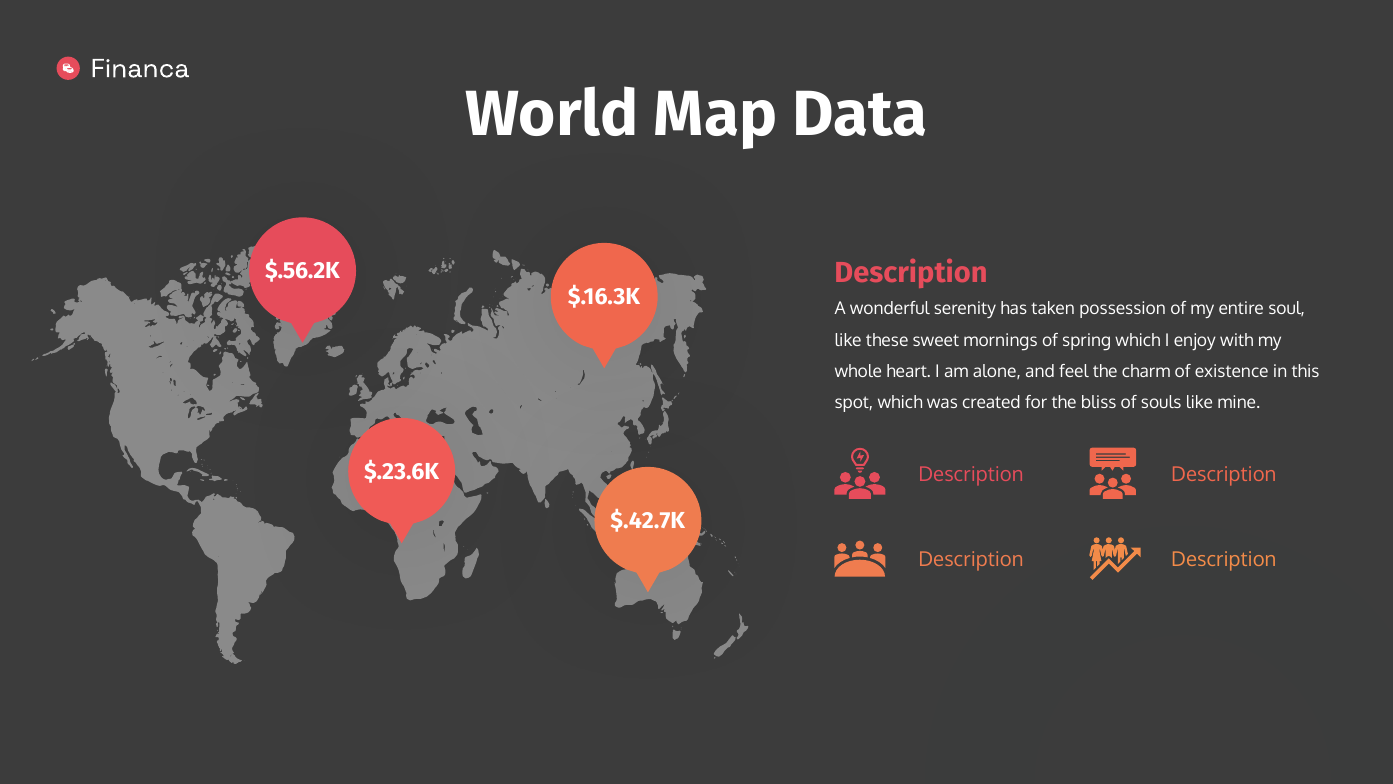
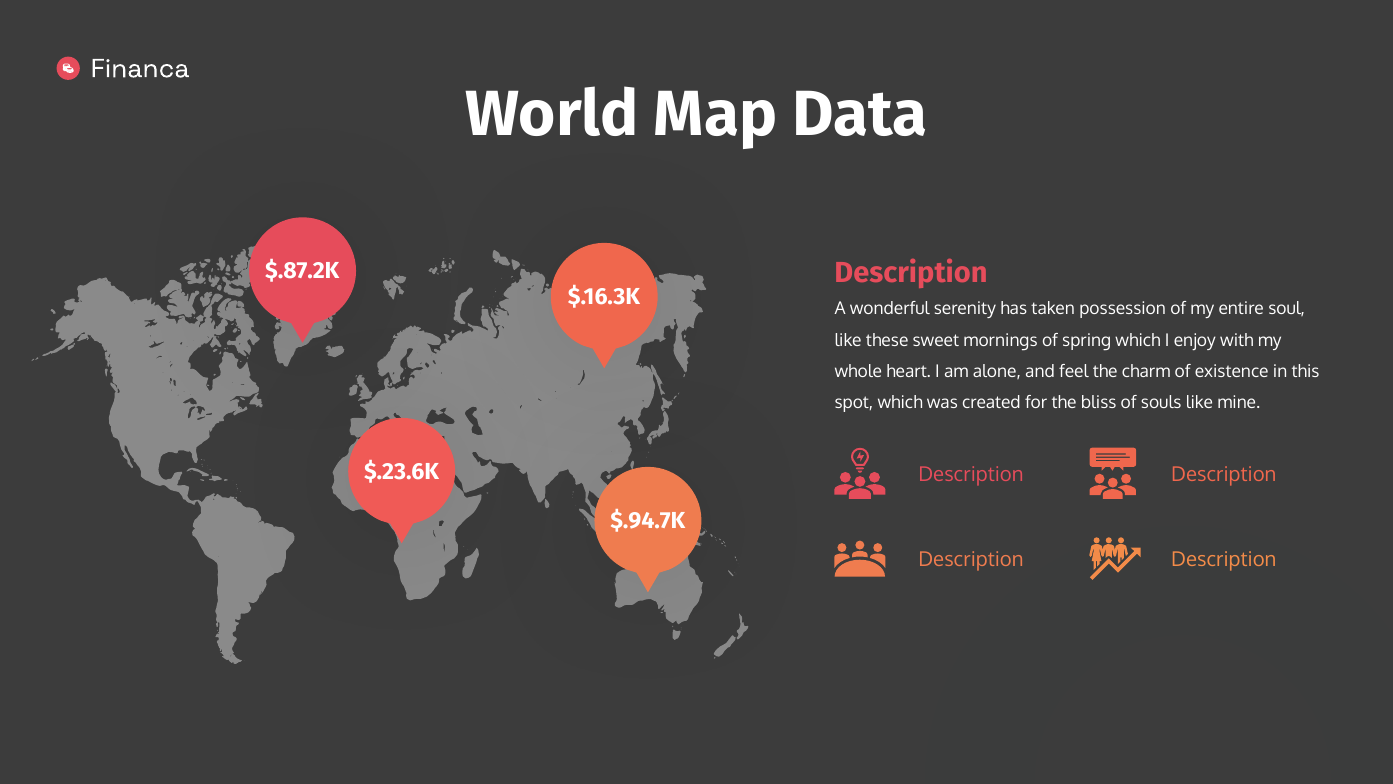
$.56.2K: $.56.2K -> $.87.2K (302, 271)
$.42.7K: $.42.7K -> $.94.7K (648, 520)
